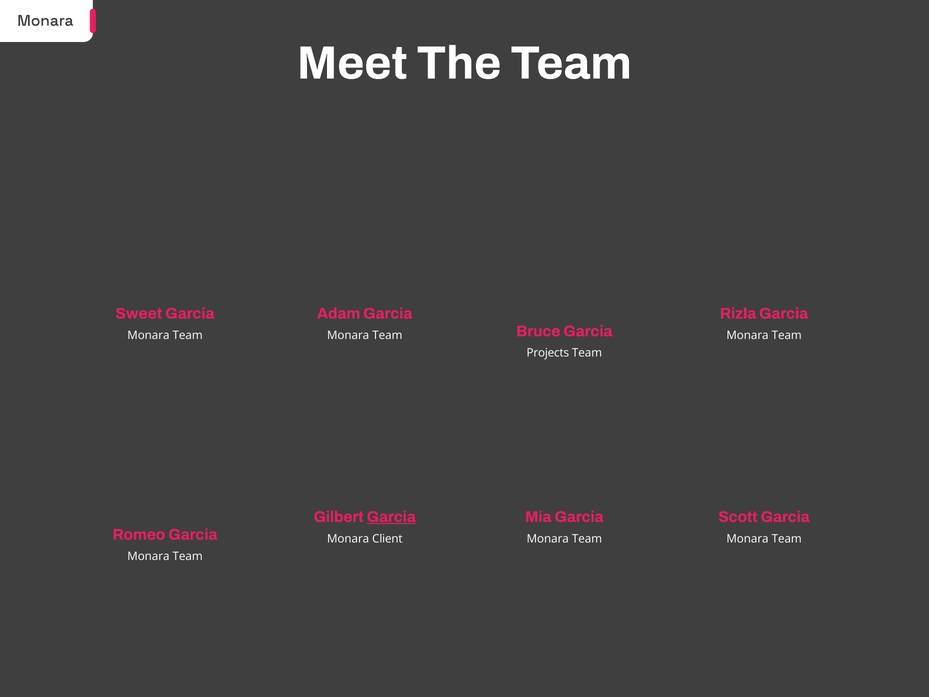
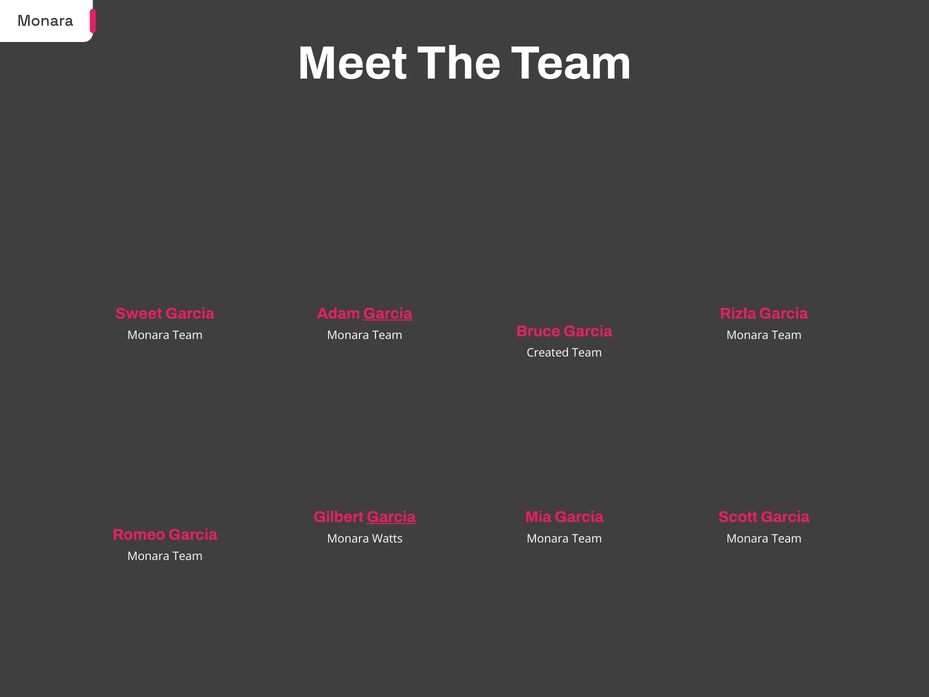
Garcia underline: none -> present (388, 313)
Projects: Projects -> Created (548, 353)
Client: Client -> Watts (387, 538)
